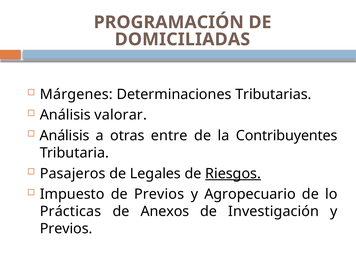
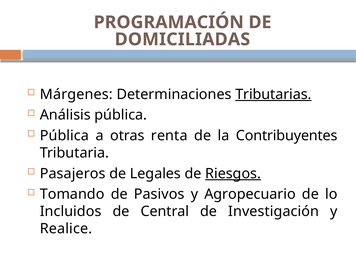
Tributarias underline: none -> present (273, 94)
Análisis valorar: valorar -> pública (121, 115)
Análisis: Análisis -> Pública (64, 136)
entre: entre -> renta (169, 136)
Impuesto: Impuesto -> Tomando (72, 194)
de Previos: Previos -> Pasivos (159, 194)
Prácticas: Prácticas -> Incluidos (71, 211)
Anexos: Anexos -> Central (165, 211)
Previos: Previos -> Realice (66, 229)
